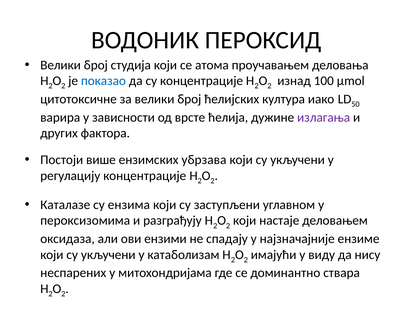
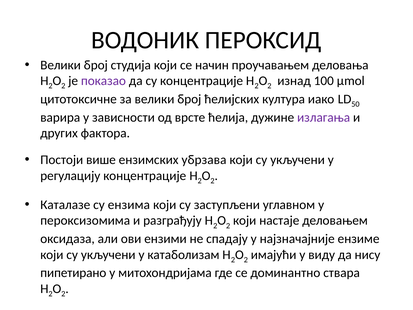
атома: атома -> начин (212, 65)
показао colour: blue -> purple (103, 81)
неспарених: неспарених -> пипетирано (73, 273)
